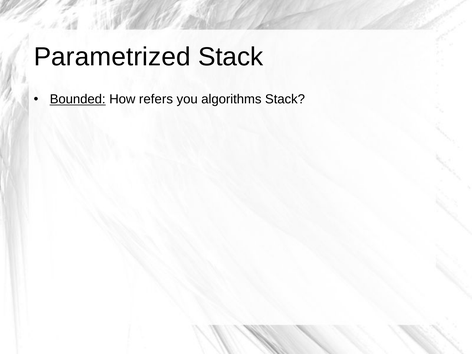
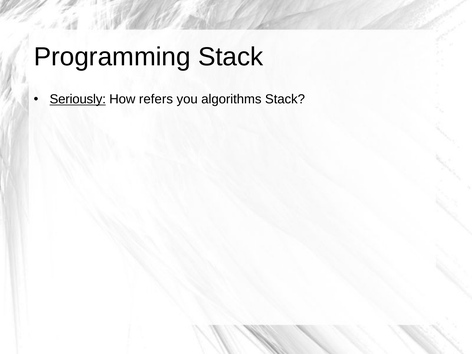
Parametrized: Parametrized -> Programming (112, 57)
Bounded: Bounded -> Seriously (78, 99)
